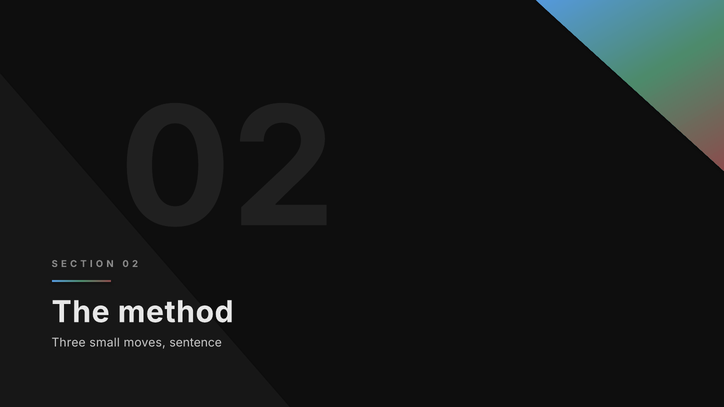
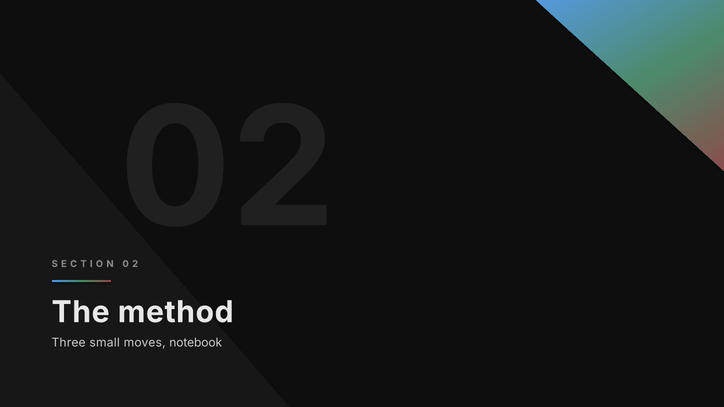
sentence: sentence -> notebook (196, 343)
